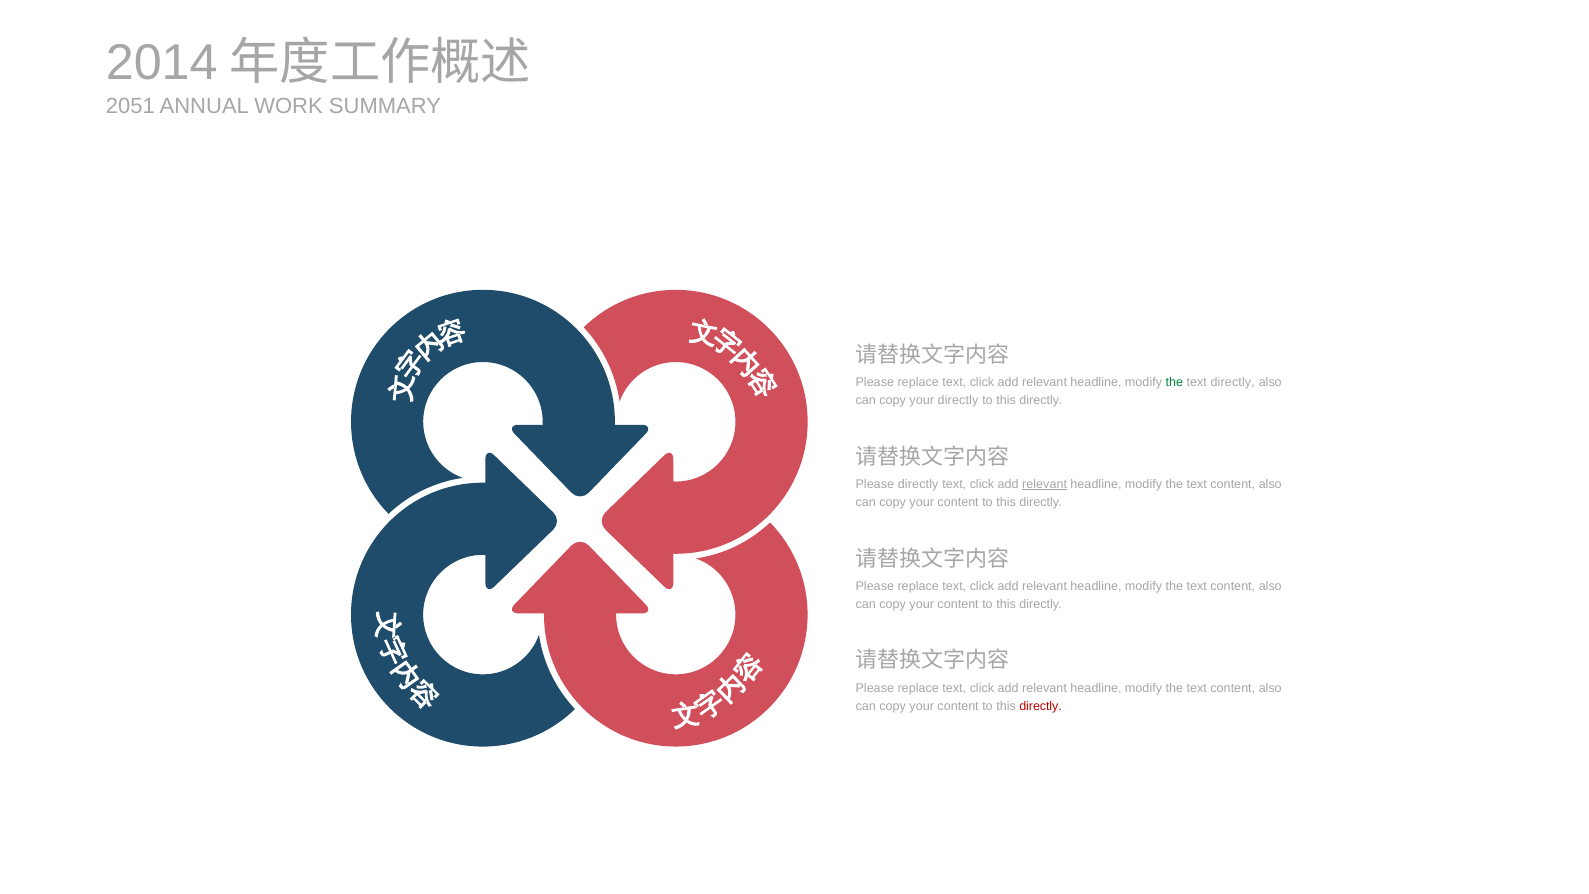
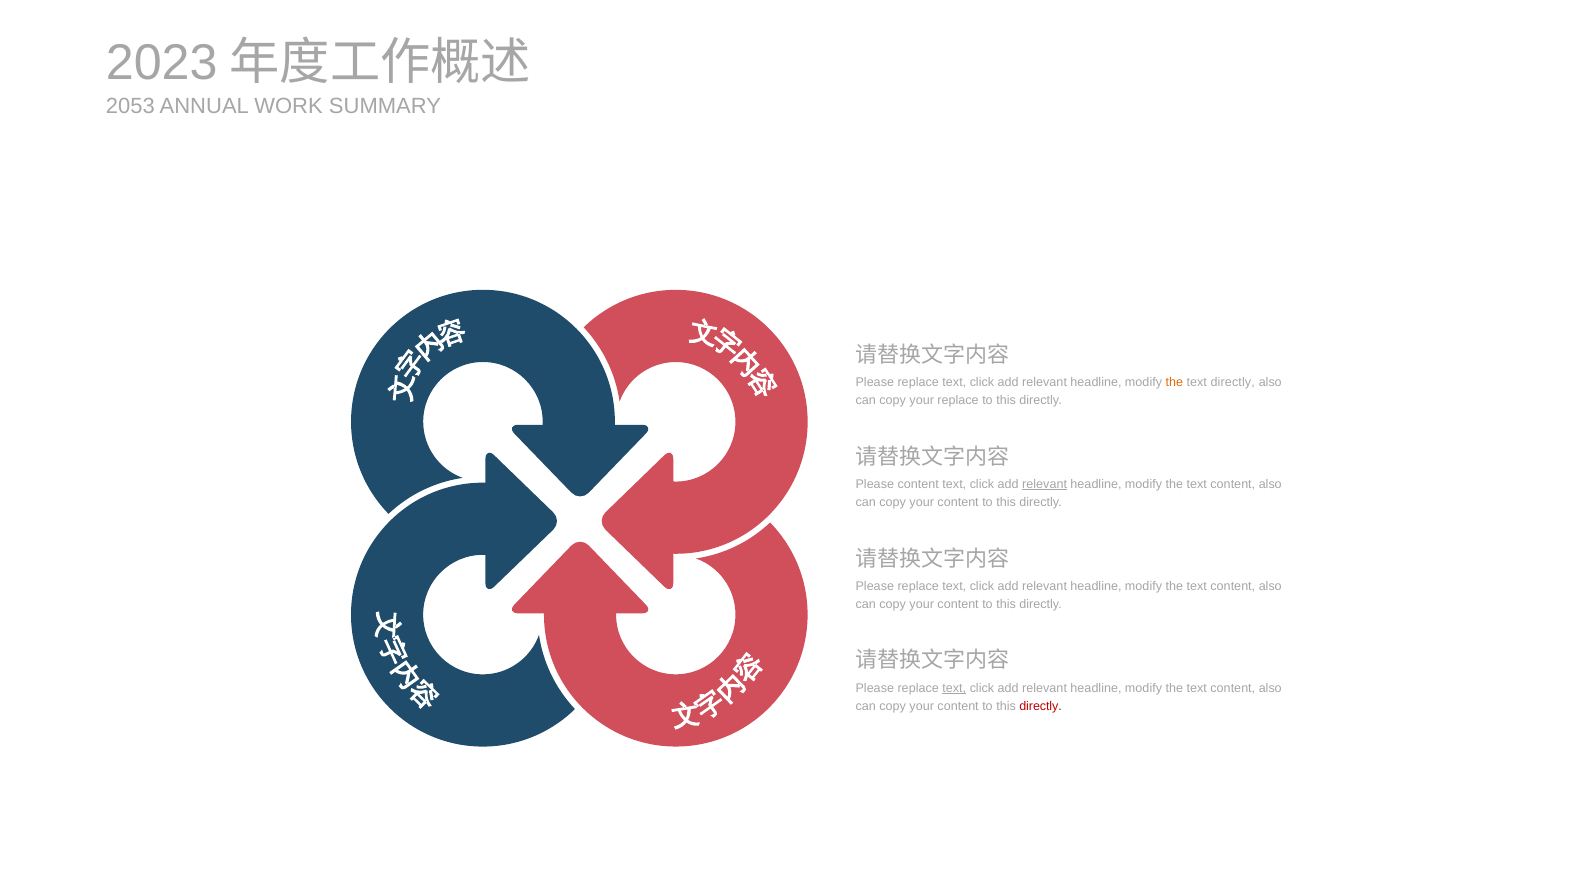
2014: 2014 -> 2023 (162, 63)
2051: 2051 -> 2053 (130, 107)
the colour: green -> orange (1174, 382)
your directly: directly -> replace (958, 400)
Please directly: directly -> content (918, 484)
text underline: none -> present (954, 688)
